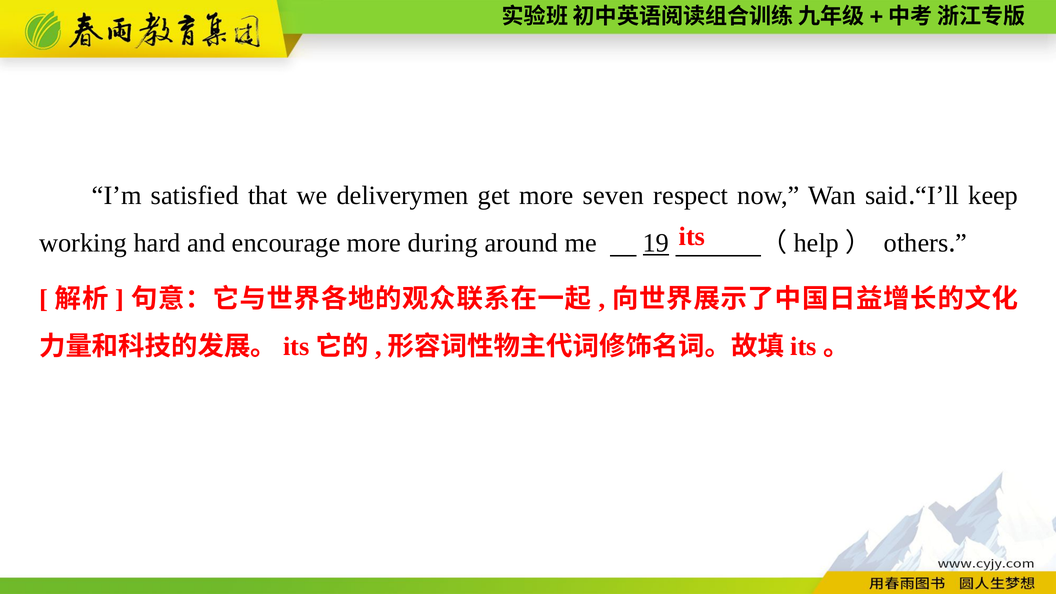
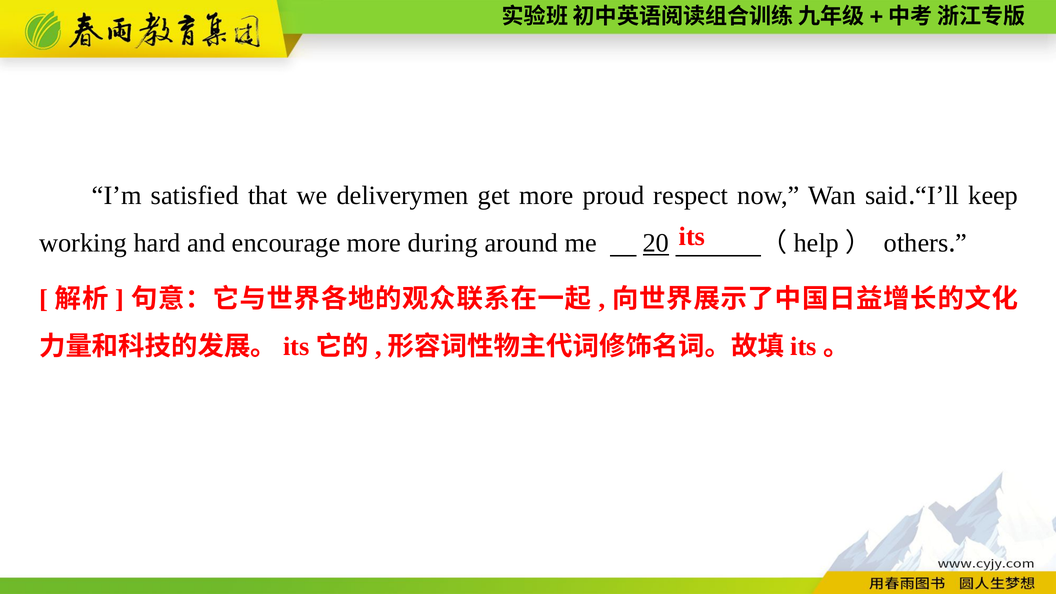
seven: seven -> proud (614, 196)
19: 19 -> 20 (656, 243)
